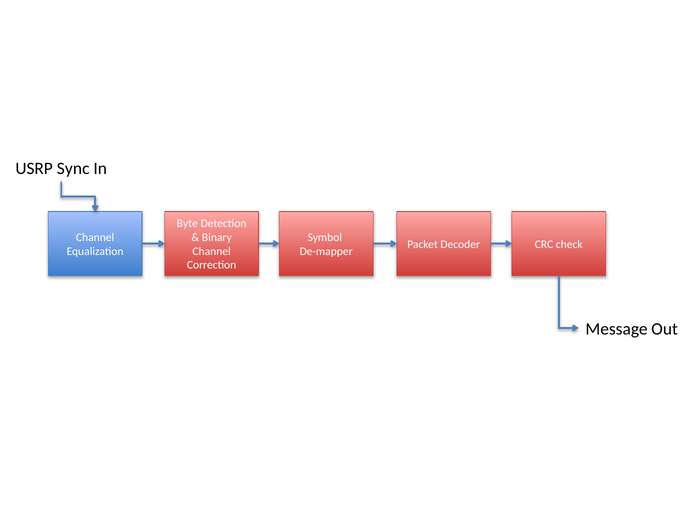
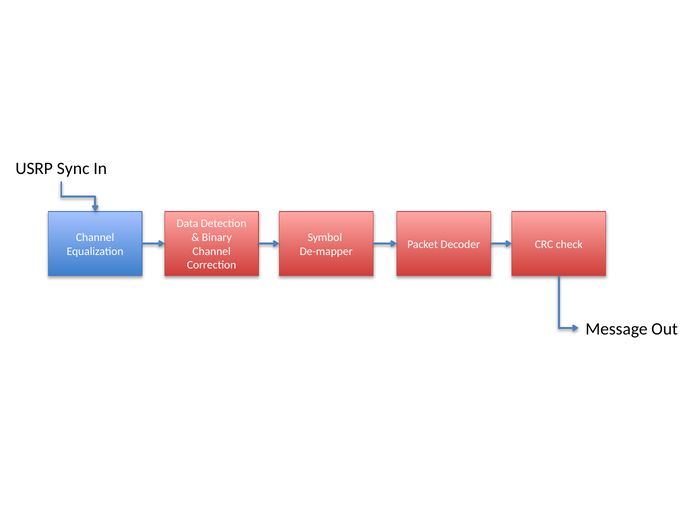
Byte: Byte -> Data (187, 224)
